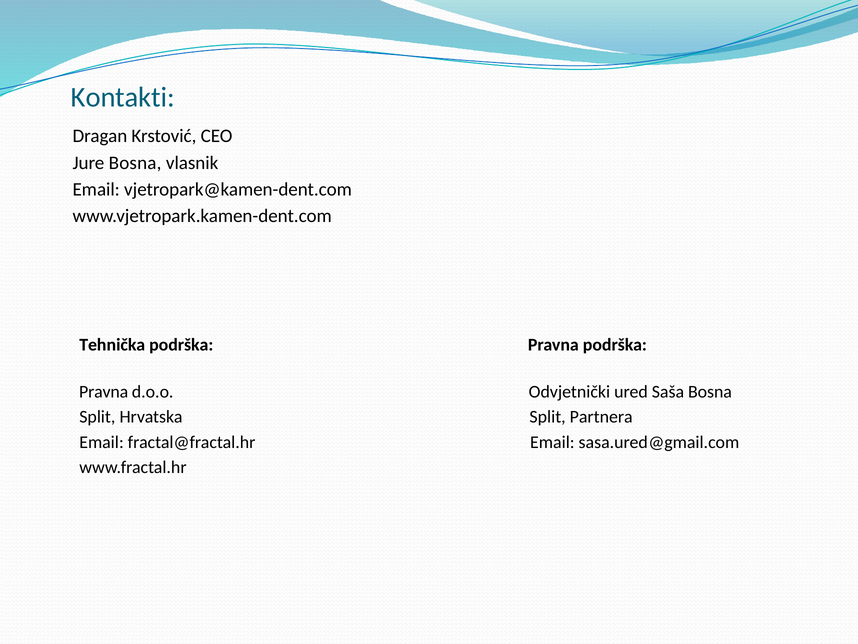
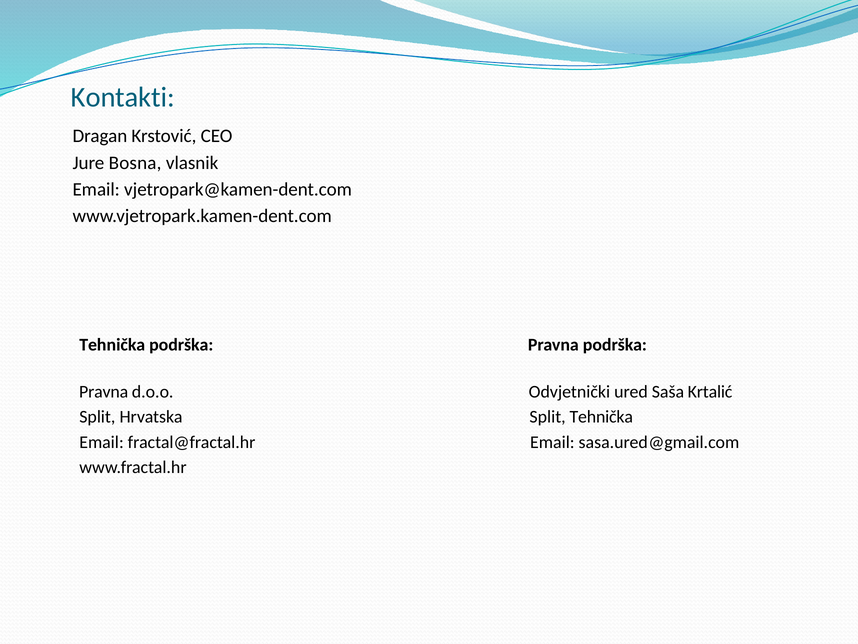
Saša Bosna: Bosna -> Krtalić (710, 391)
Split Partnera: Partnera -> Tehnička (601, 417)
